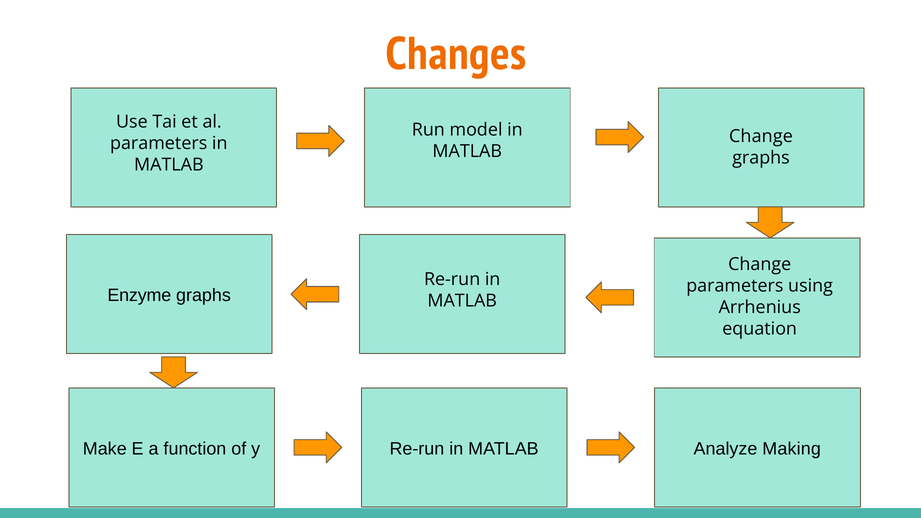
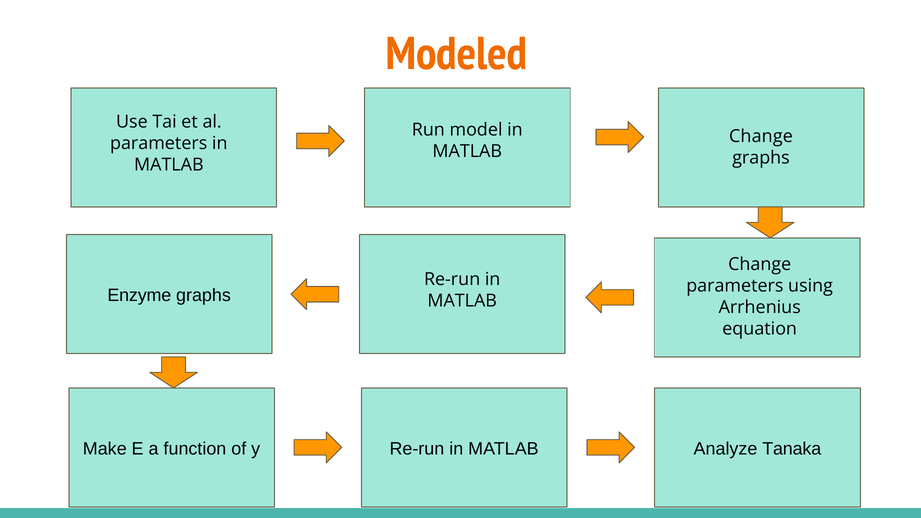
Changes: Changes -> Modeled (456, 54)
Making: Making -> Tanaka (792, 449)
